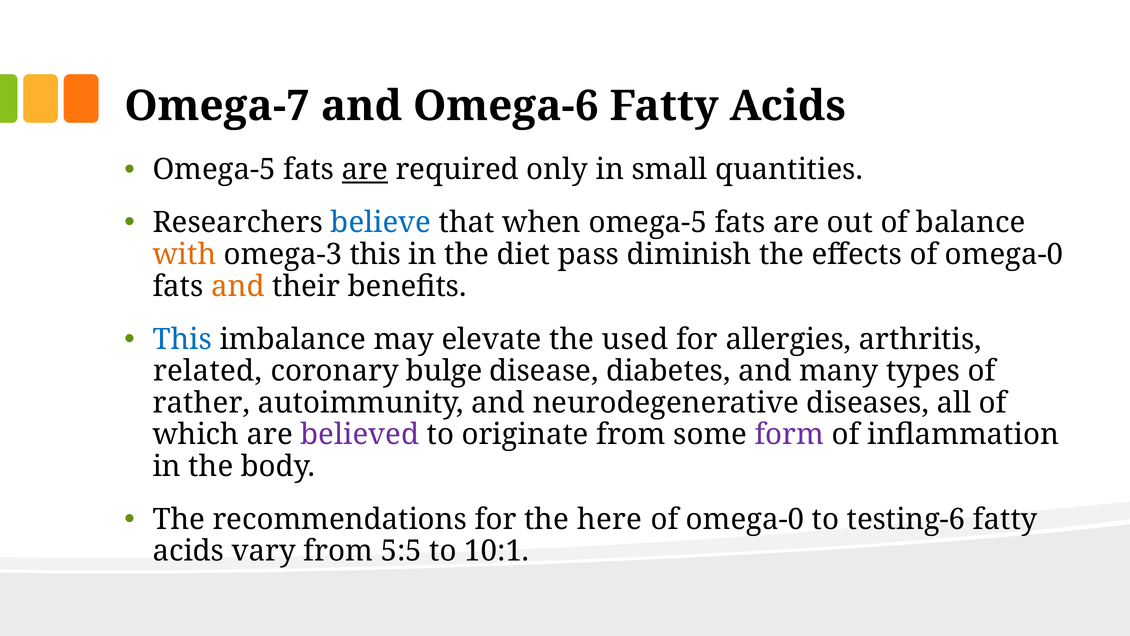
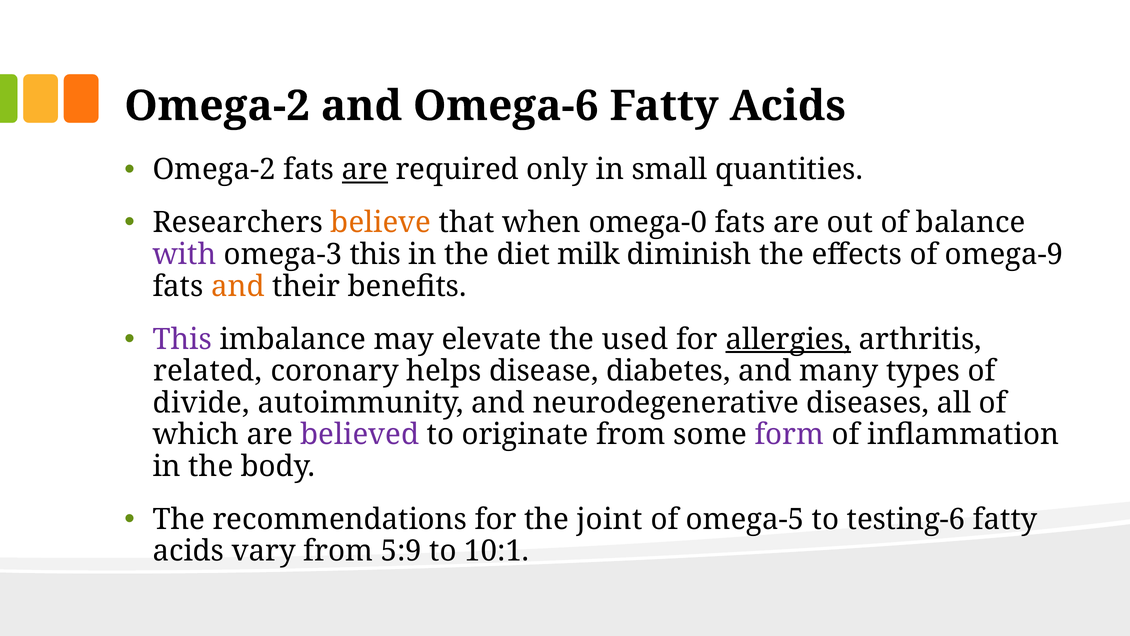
Omega-7: Omega-7 -> Omega-2 (217, 106)
Omega-5: Omega-5 -> Omega-2 (214, 170)
believe colour: blue -> orange (381, 223)
when omega-5: omega-5 -> omega-0 (648, 223)
with colour: orange -> purple (184, 254)
pass: pass -> milk (589, 254)
effects of omega-0: omega-0 -> omega-9 (1004, 254)
This colour: blue -> purple (182, 339)
allergies underline: none -> present (788, 339)
bulge: bulge -> helps (444, 371)
rather: rather -> divide (201, 403)
here: here -> joint (610, 519)
omega-0: omega-0 -> omega-5 (745, 519)
5:5: 5:5 -> 5:9 (401, 551)
